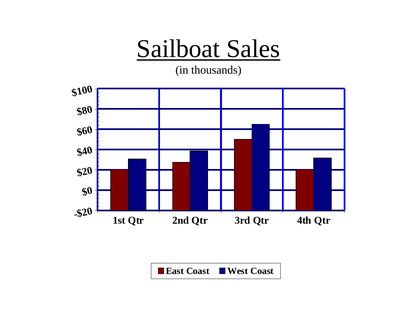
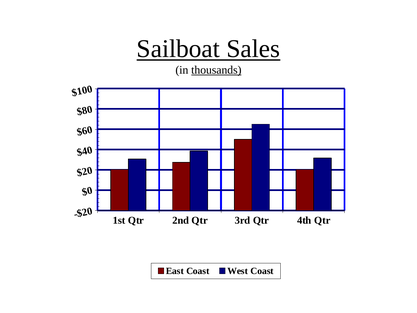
thousands underline: none -> present (216, 70)
